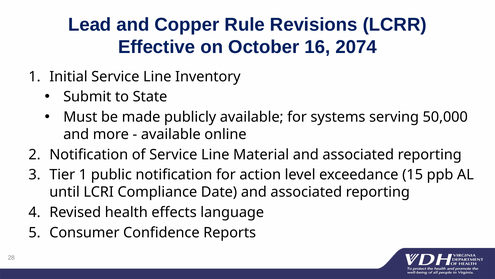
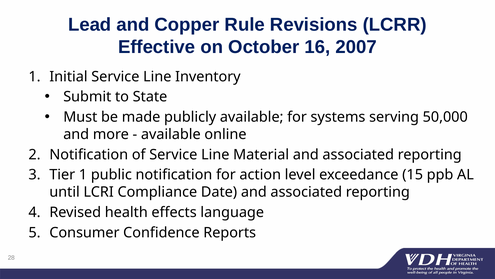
2074: 2074 -> 2007 (356, 47)
